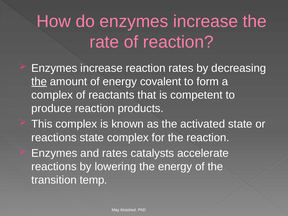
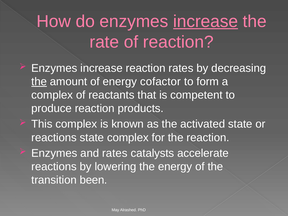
increase underline: none -> present (206, 21)
covalent: covalent -> cofactor (160, 82)
temp: temp -> been (93, 180)
